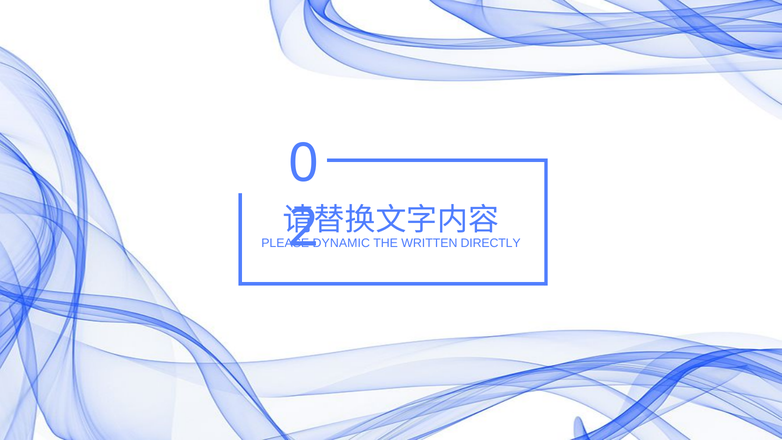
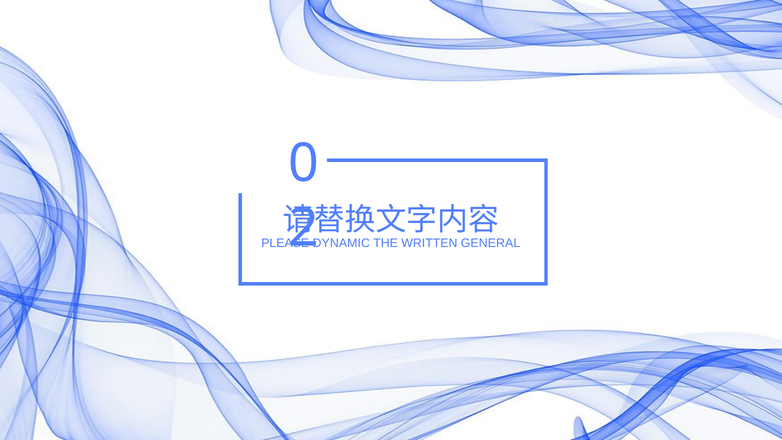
DIRECTLY: DIRECTLY -> GENERAL (491, 243)
